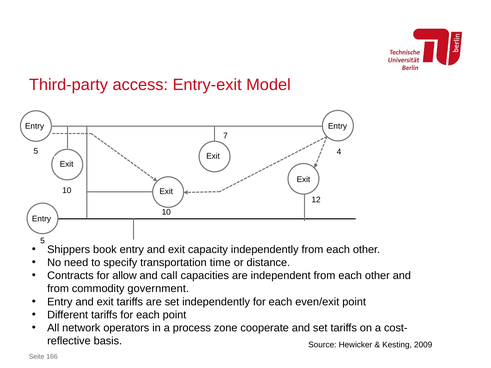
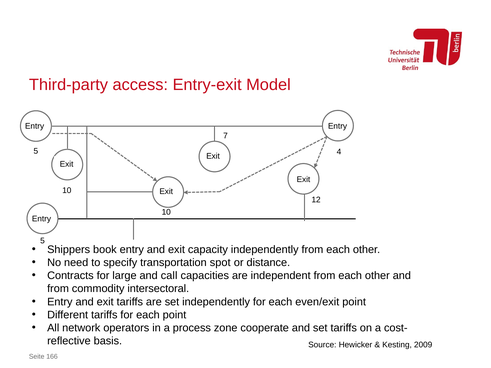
time: time -> spot (220, 263)
allow: allow -> large (124, 276)
government: government -> intersectoral (158, 289)
